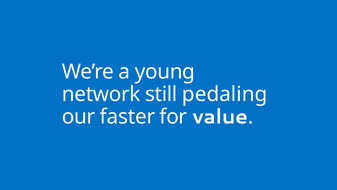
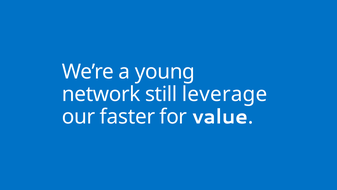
pedaling: pedaling -> leverage (225, 94)
